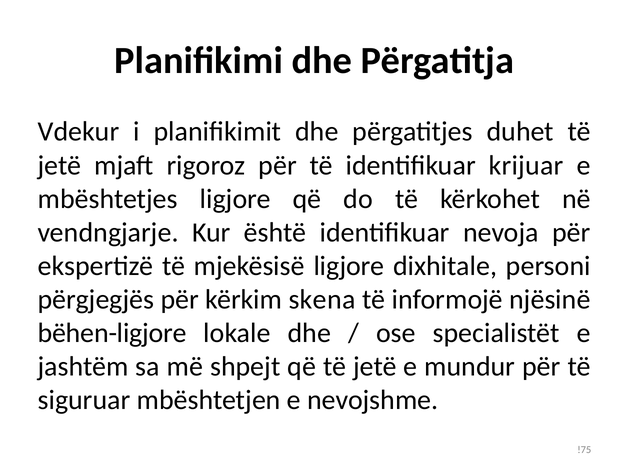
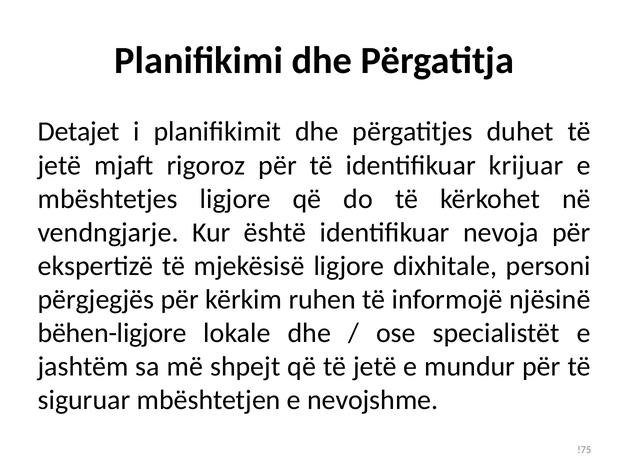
Vdekur: Vdekur -> Detajet (79, 132)
skena: skena -> ruhen (322, 300)
